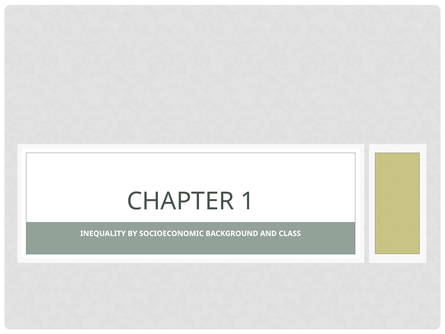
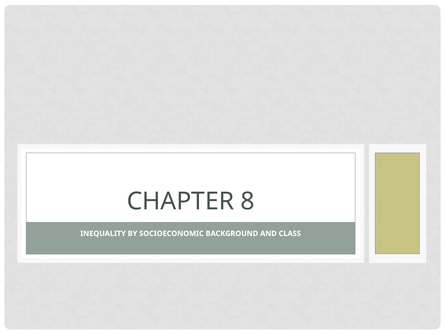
1: 1 -> 8 (248, 201)
